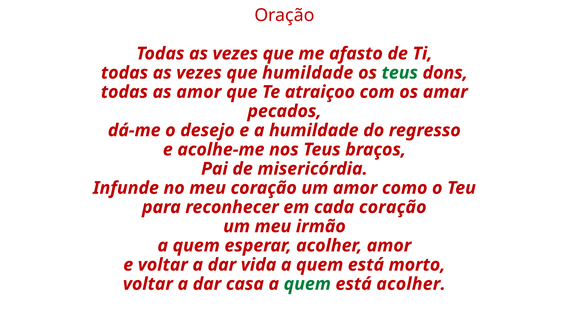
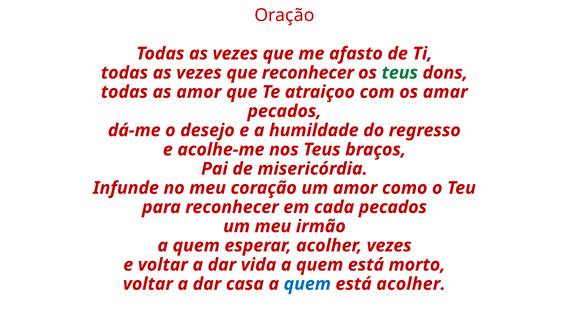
que humildade: humildade -> reconhecer (308, 73)
cada coração: coração -> pecados (393, 207)
acolher amor: amor -> vezes (389, 246)
quem colour: green -> blue (307, 284)
